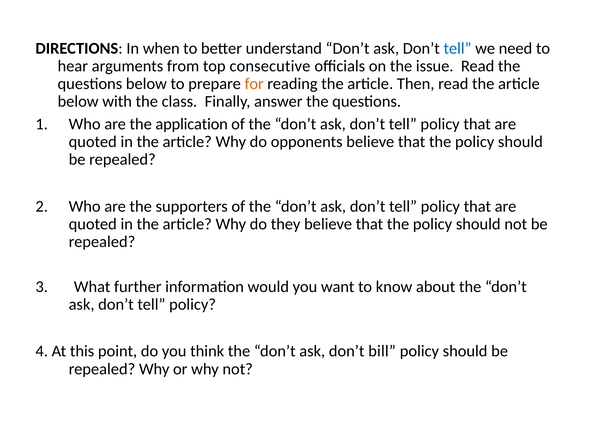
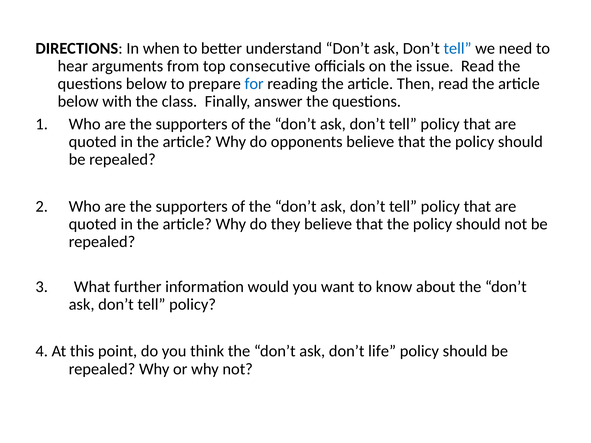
for colour: orange -> blue (254, 84)
application: application -> supporters (192, 124)
bill: bill -> life (382, 351)
